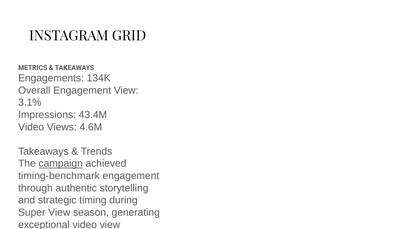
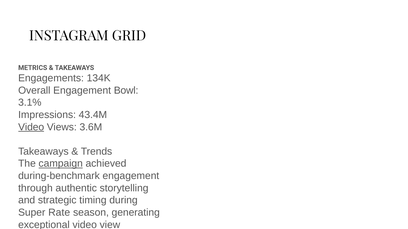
Engagement View: View -> Bowl (126, 91)
Video underline: none -> present (31, 127)
4.6M: 4.6M -> 3.6M (91, 127)
timing-benchmark: timing-benchmark -> during-benchmark (59, 176)
Super View: View -> Rate (59, 213)
